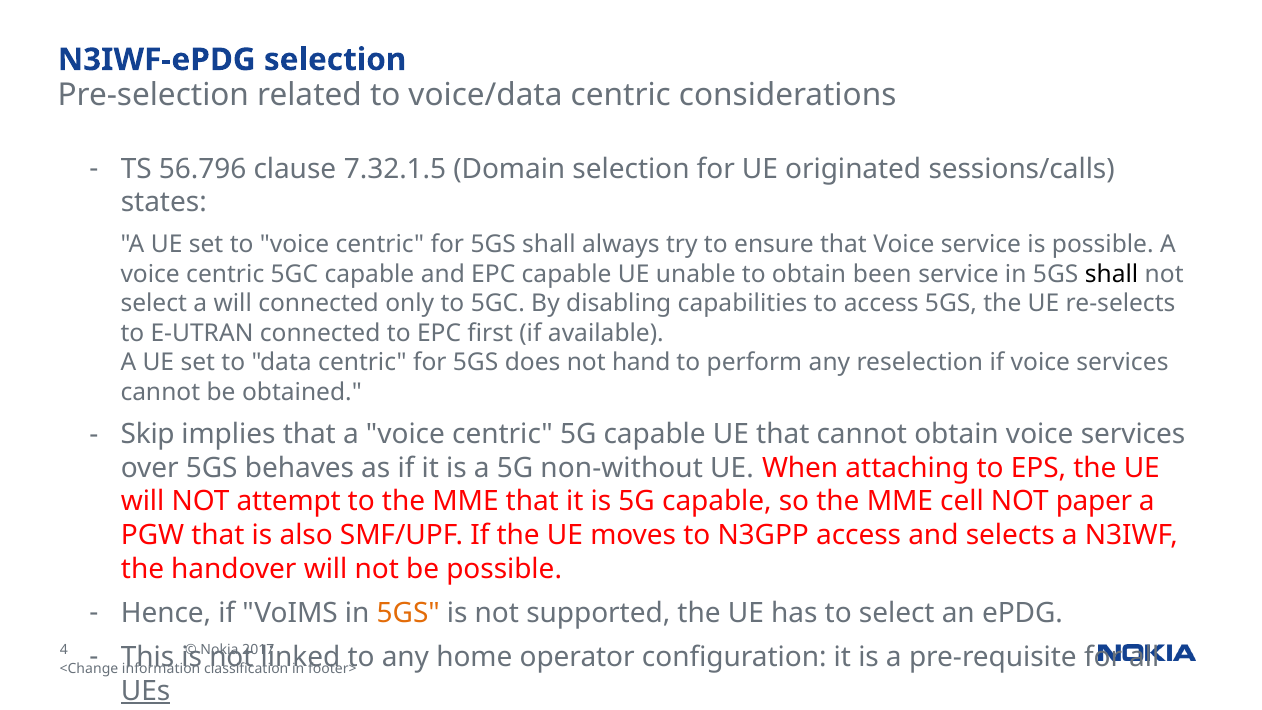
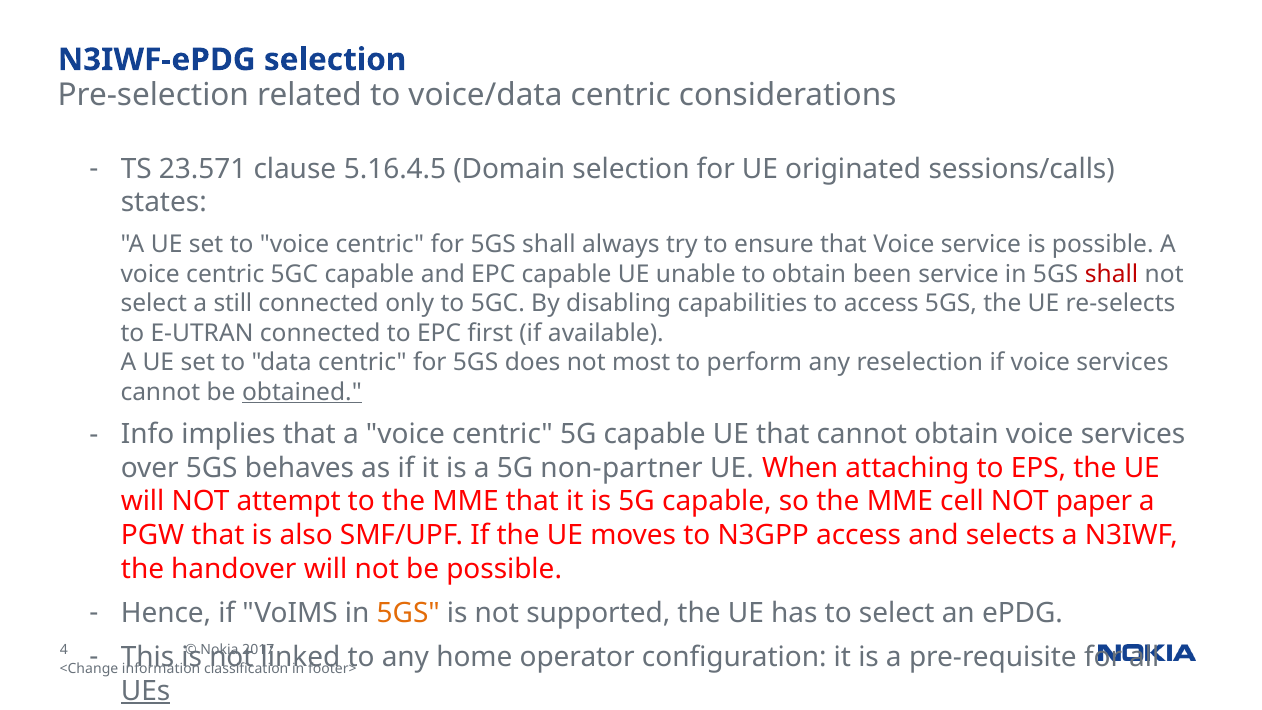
56.796: 56.796 -> 23.571 (203, 169)
7.32.1.5: 7.32.1.5 -> 5.16.4.5 (395, 169)
shall colour: black -> red (1112, 274)
a will: will -> still (233, 303)
hand: hand -> most (641, 362)
obtained underline: none -> present (302, 392)
Skip: Skip -> Info (148, 434)
non-without: non-without -> non-partner (622, 468)
